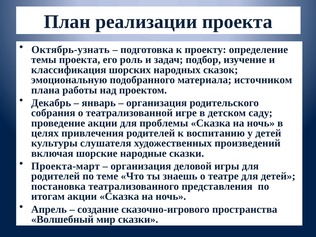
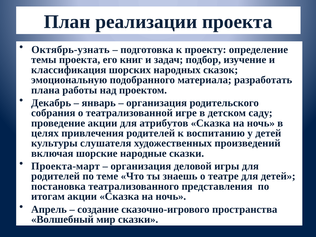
роль: роль -> книг (131, 60)
источником: источником -> разработать (263, 80)
проблемы: проблемы -> атрибутов (164, 123)
